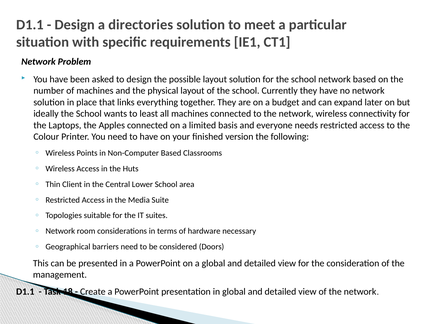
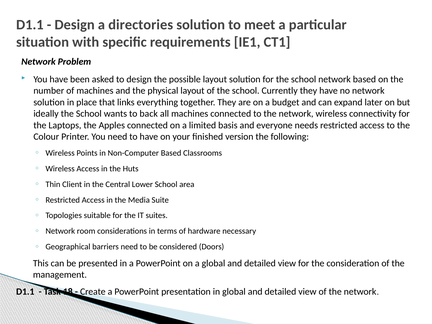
least: least -> back (149, 114)
